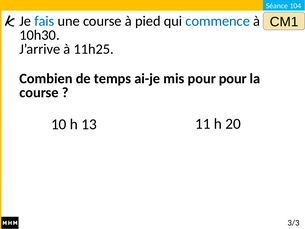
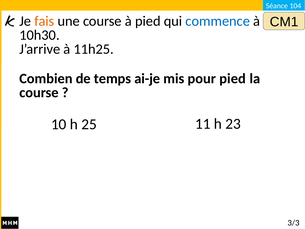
fais colour: blue -> orange (44, 21)
pour pour: pour -> pied (233, 79)
20: 20 -> 23 (233, 124)
13: 13 -> 25 (89, 124)
